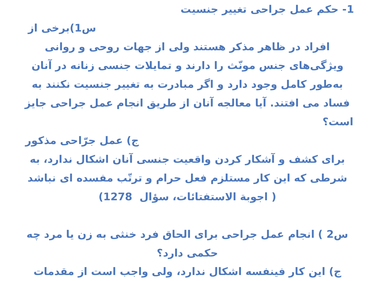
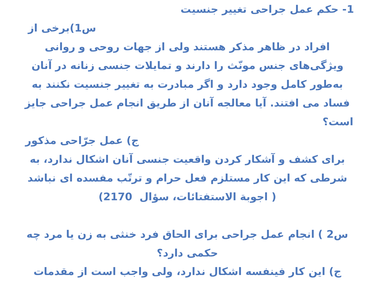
1278: 1278 -> 2170 (118, 197)
